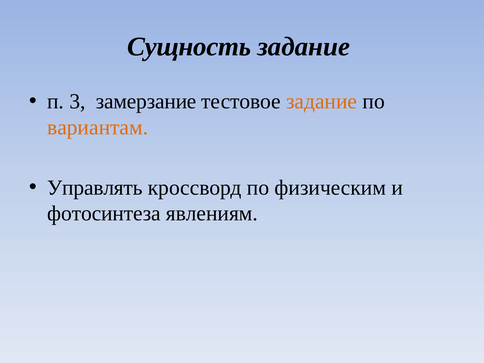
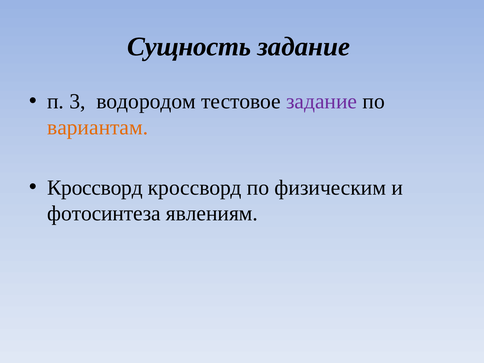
замерзание: замерзание -> водородом (146, 102)
задание colour: orange -> purple (322, 102)
Управлять: Управлять -> Кроссворд (95, 188)
